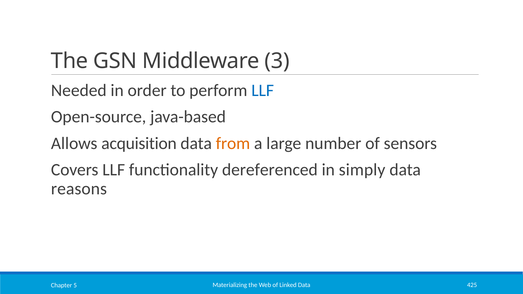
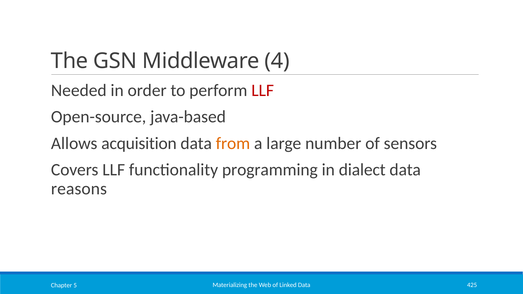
3: 3 -> 4 (277, 61)
LLF colour: blue -> red (263, 90)
dereferenced: dereferenced -> programming (270, 170)
simply: simply -> dialect (362, 170)
